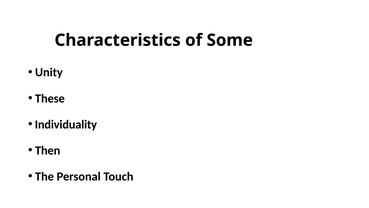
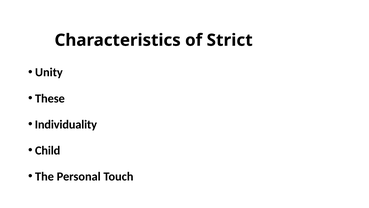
Some: Some -> Strict (230, 40)
Then: Then -> Child (48, 150)
